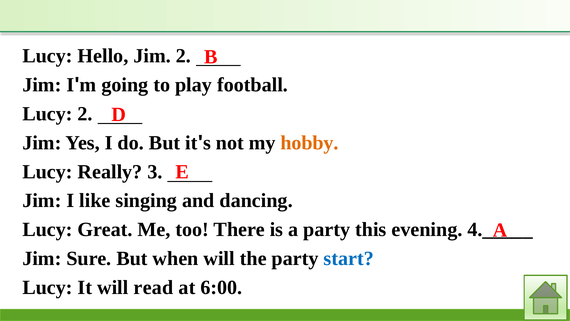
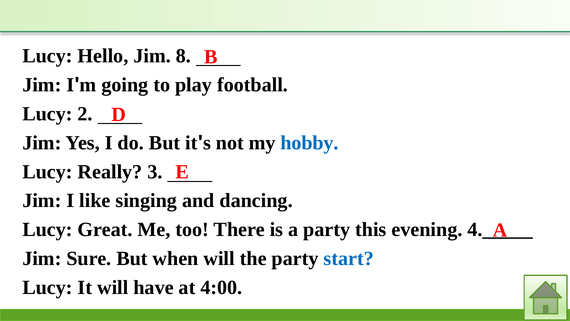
Jim 2: 2 -> 8 (183, 56)
hobby colour: orange -> blue (310, 142)
read: read -> have (154, 287)
6:00: 6:00 -> 4:00 (221, 287)
